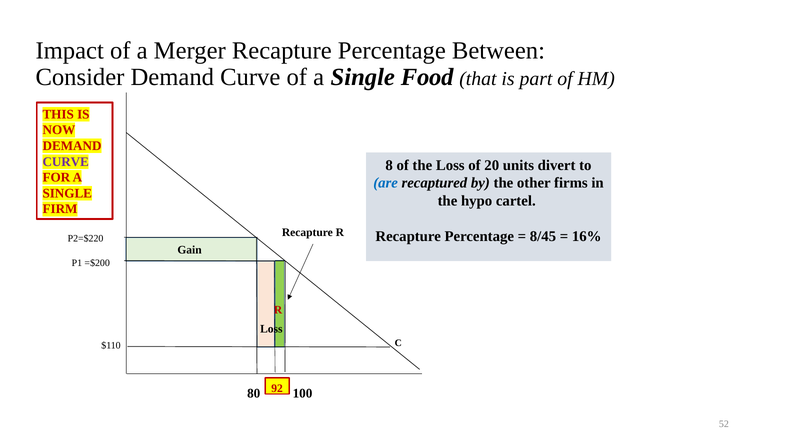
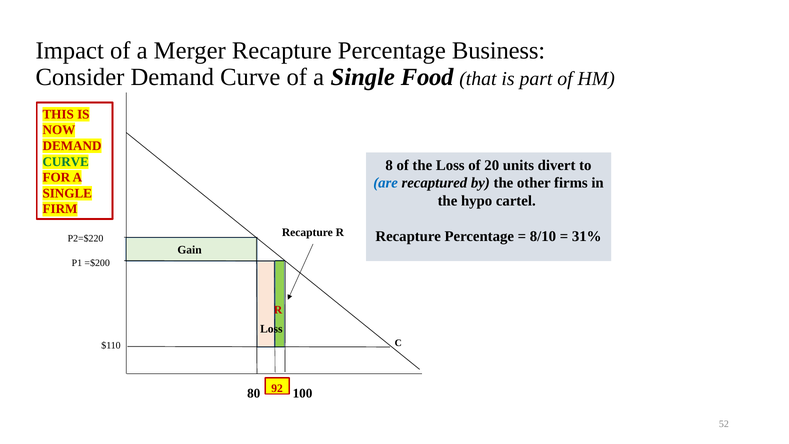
Between: Between -> Business (499, 50)
CURVE colour: purple -> green (66, 162)
8/45: 8/45 -> 8/10 (543, 236)
16%: 16% -> 31% (587, 236)
